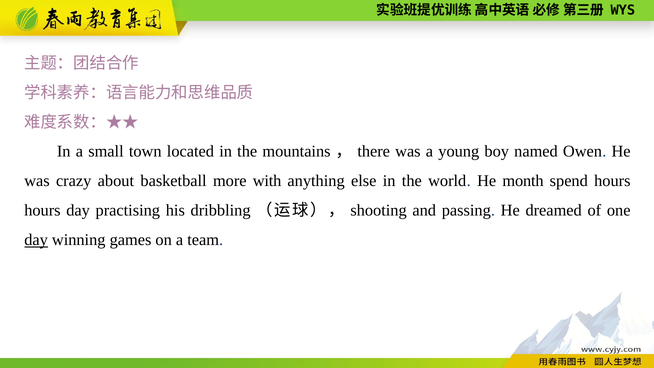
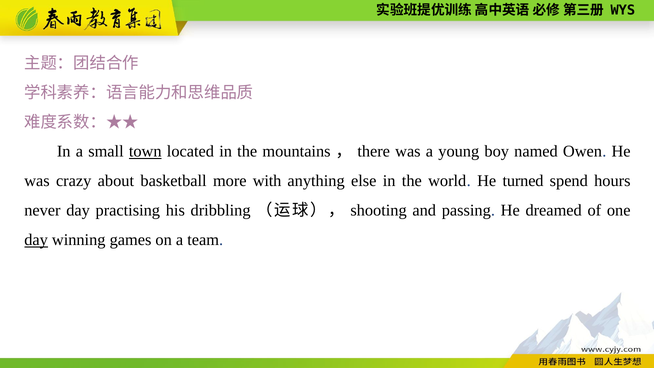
town underline: none -> present (145, 152)
month: month -> turned (523, 181)
hours: hours -> never (42, 210)
